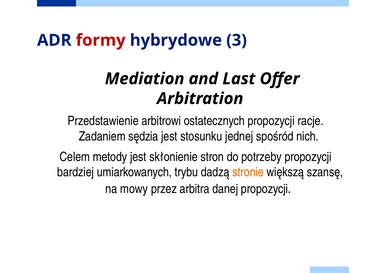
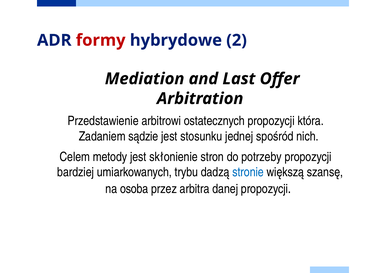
3: 3 -> 2 (237, 40)
racje: racje -> która (311, 121)
sędzia: sędzia -> sądzie (143, 136)
stronie colour: orange -> blue (248, 172)
mowy: mowy -> osoba (134, 189)
